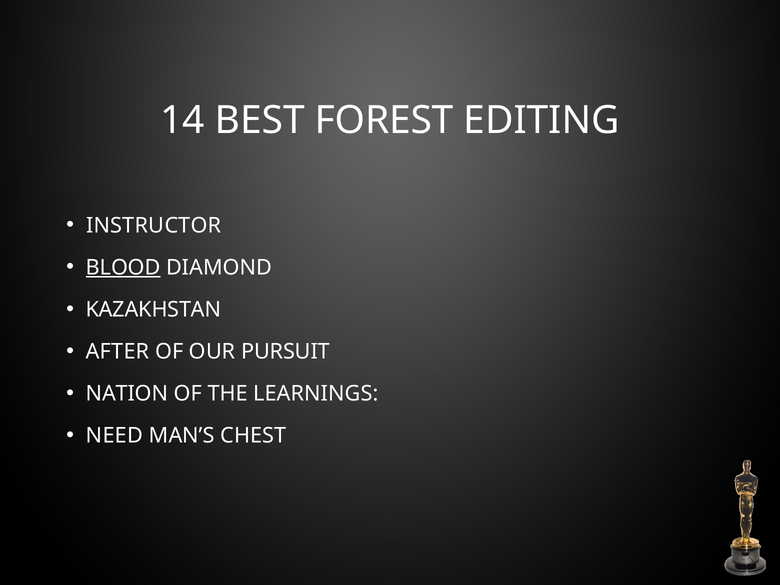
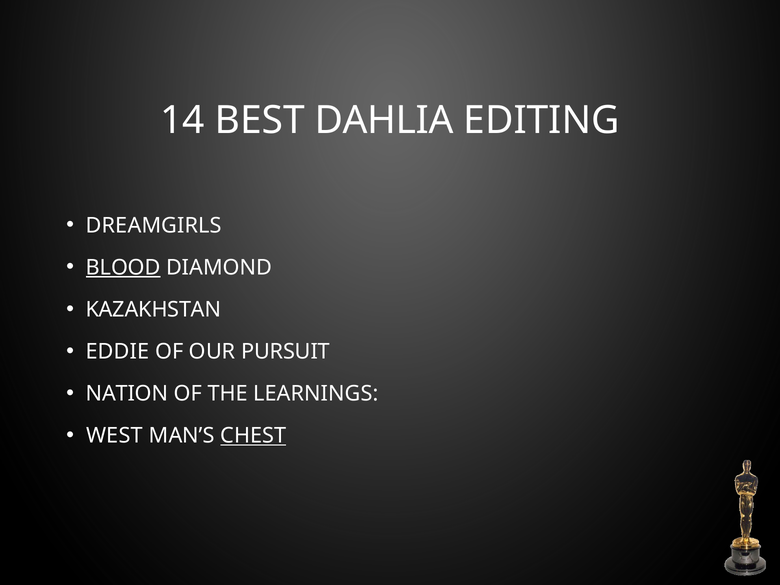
FOREST: FOREST -> DAHLIA (384, 121)
INSTRUCTOR: INSTRUCTOR -> DREAMGIRLS (154, 226)
AFTER: AFTER -> EDDIE (118, 352)
NEED: NEED -> WEST (114, 436)
CHEST underline: none -> present (253, 436)
